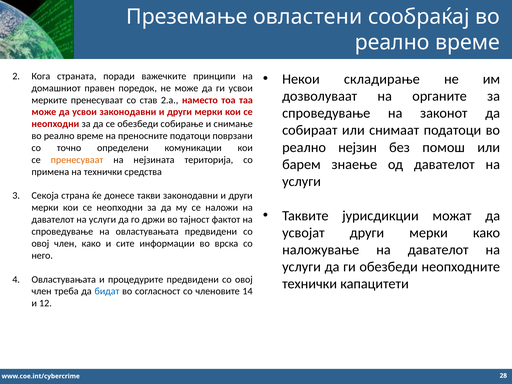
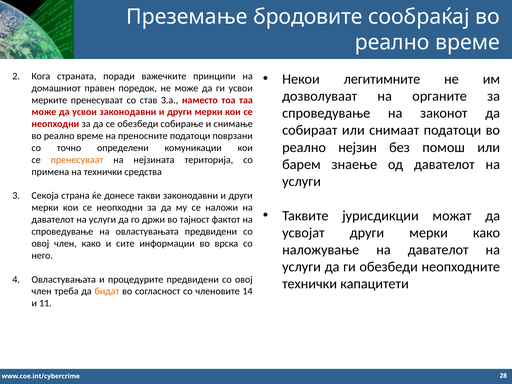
овластени: овластени -> бродовите (308, 17)
складирање: складирање -> легитимните (382, 79)
2.а: 2.а -> 3.а (170, 100)
бидат colour: blue -> orange (107, 291)
12: 12 -> 11 (45, 303)
